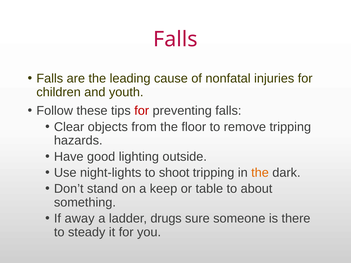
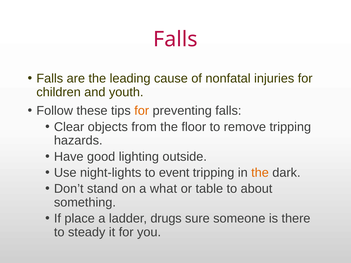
for colour: red -> orange (142, 111)
shoot: shoot -> event (174, 173)
keep: keep -> what (163, 189)
away: away -> place (80, 219)
